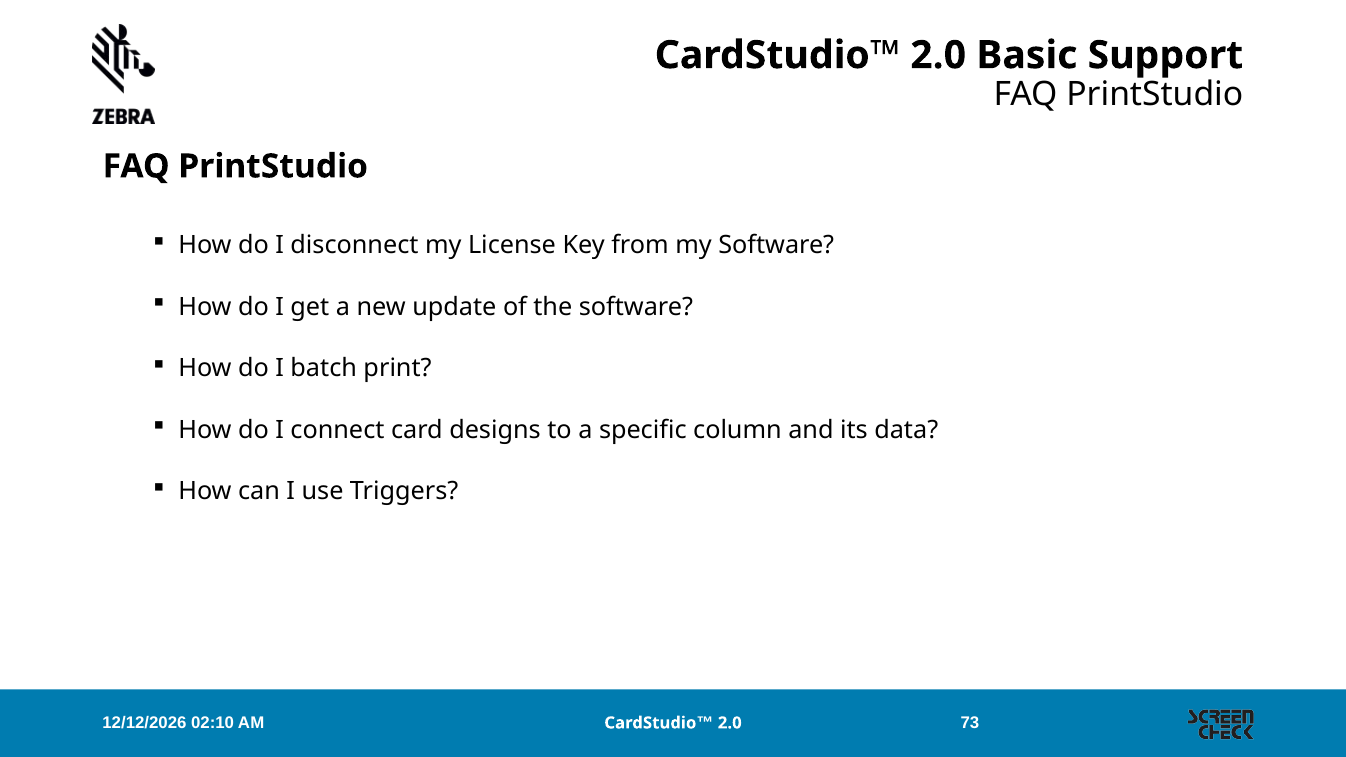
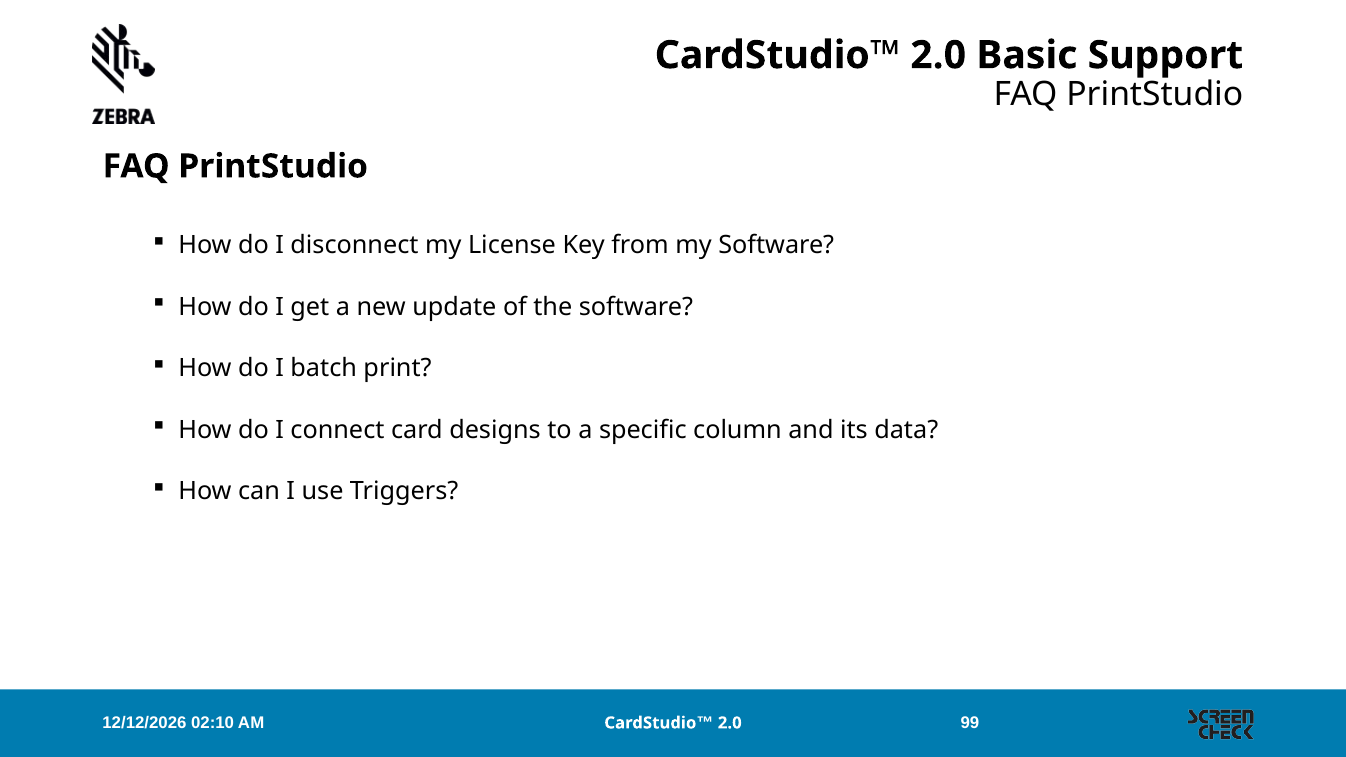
73: 73 -> 99 (970, 723)
